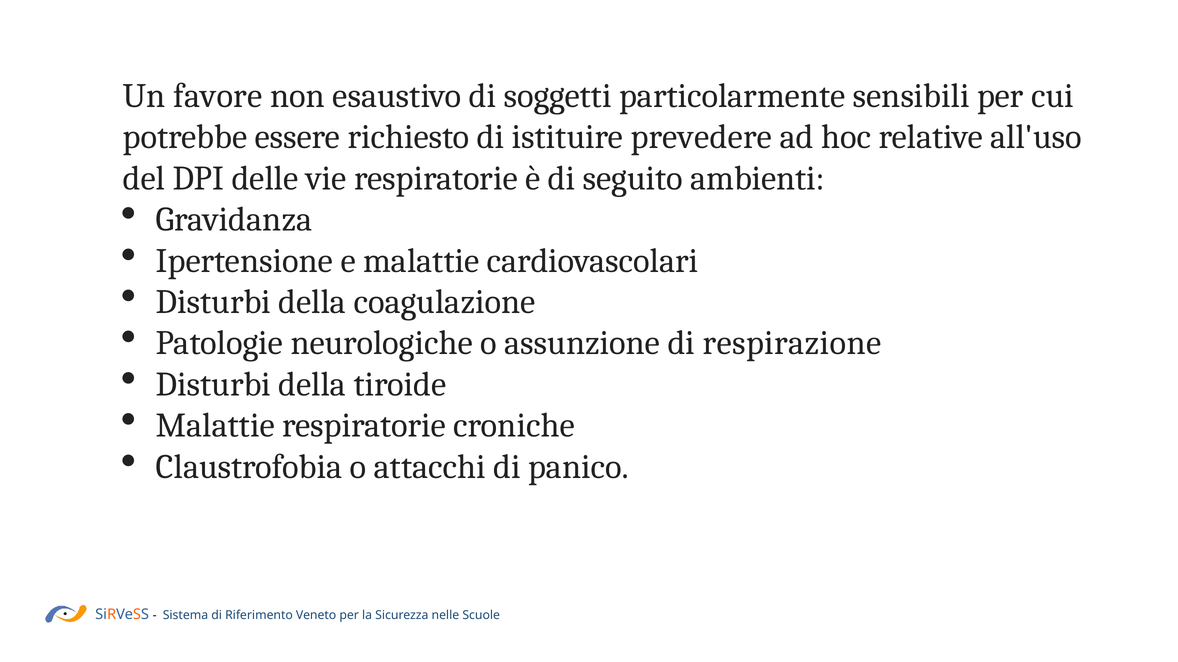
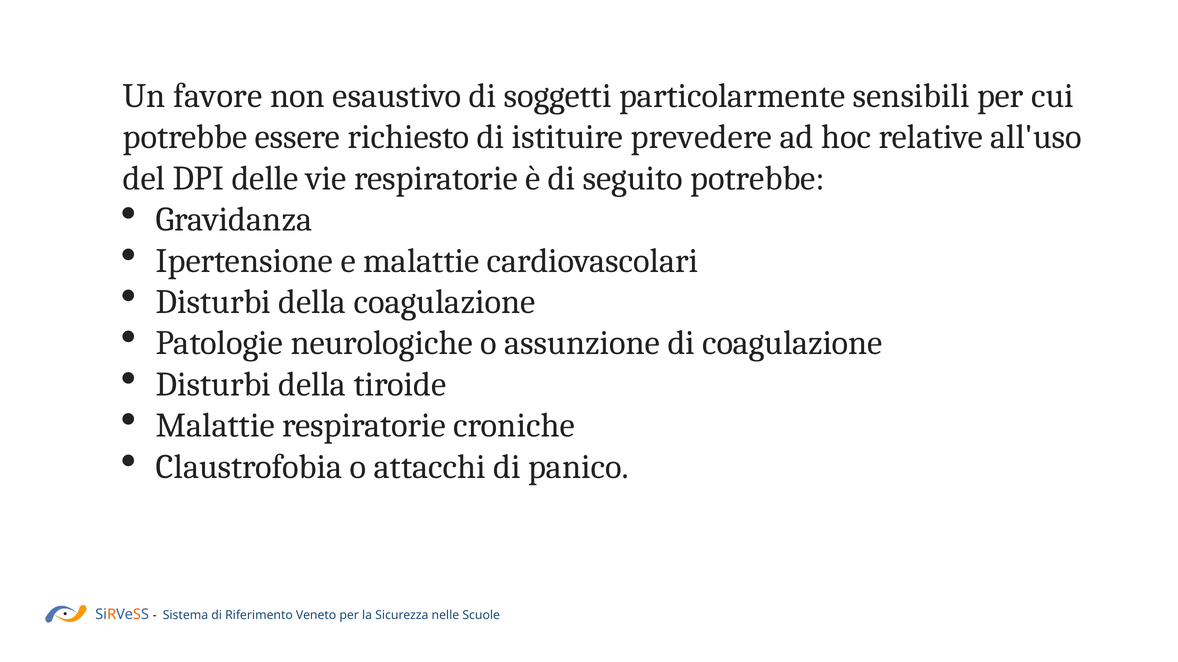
seguito ambienti: ambienti -> potrebbe (757, 178)
di respirazione: respirazione -> coagulazione (792, 343)
